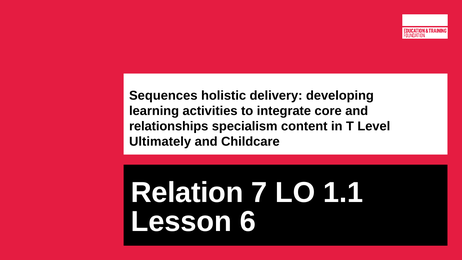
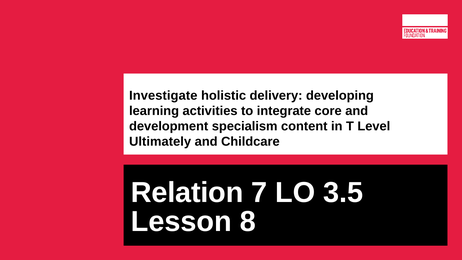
Sequences: Sequences -> Investigate (163, 95)
relationships: relationships -> development (169, 126)
1.1: 1.1 -> 3.5 (343, 192)
6: 6 -> 8 (248, 221)
